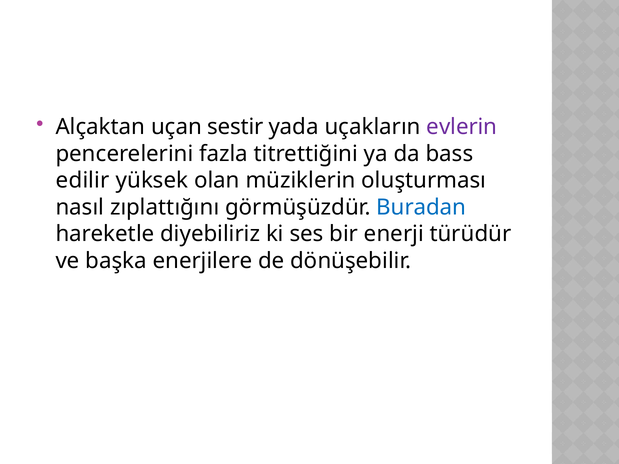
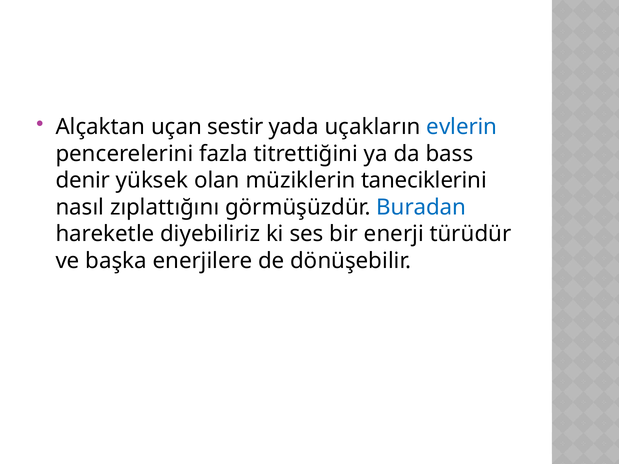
evlerin colour: purple -> blue (462, 127)
edilir: edilir -> denir (83, 181)
oluşturması: oluşturması -> taneciklerini (424, 181)
